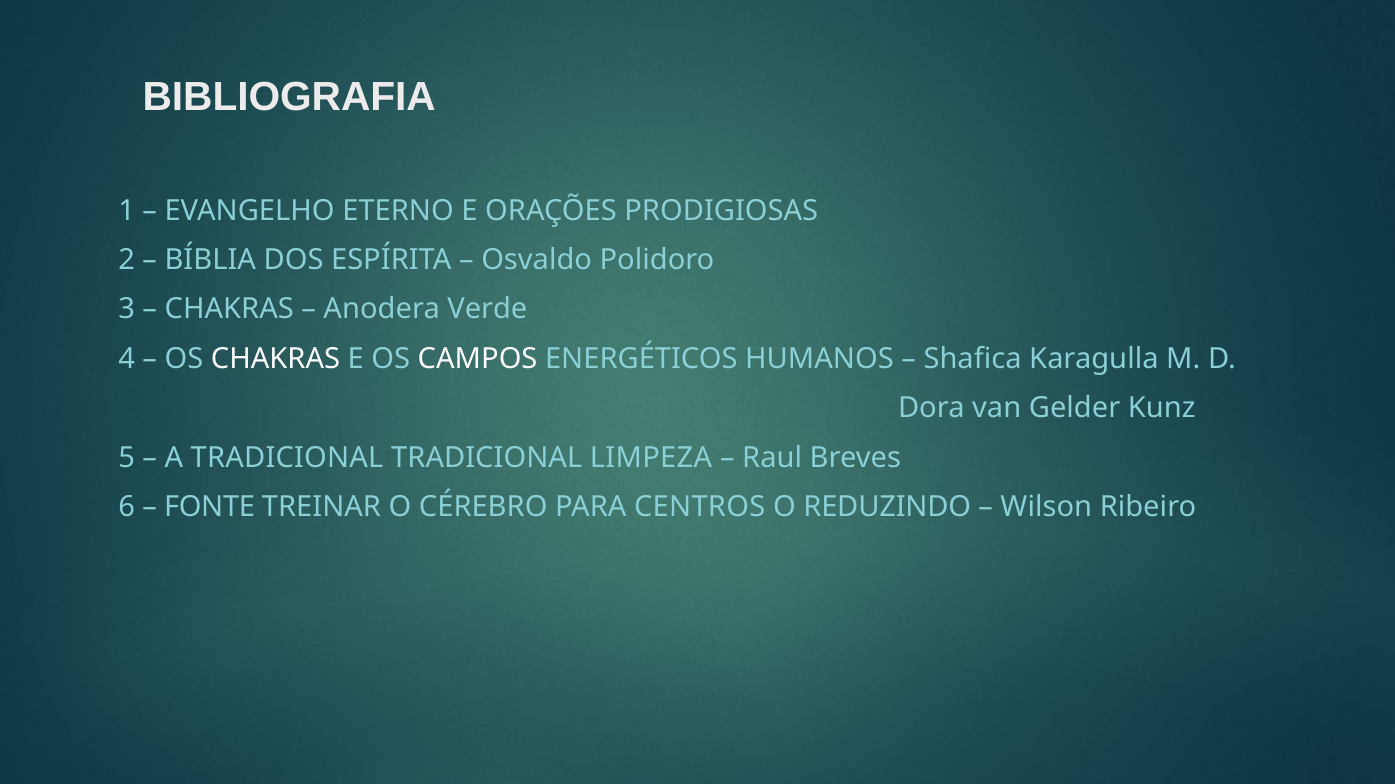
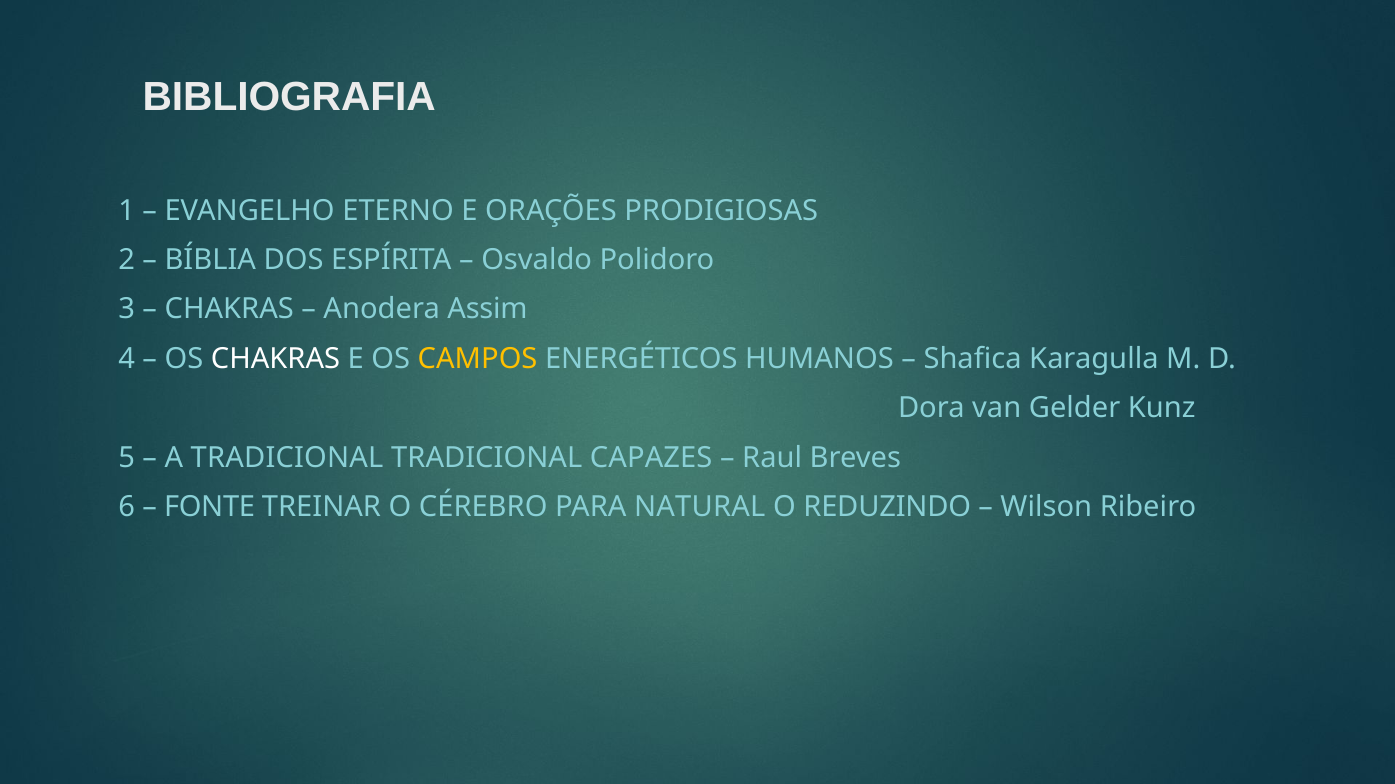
Verde: Verde -> Assim (488, 310)
CAMPOS colour: white -> yellow (478, 359)
LIMPEZA: LIMPEZA -> CAPAZES (651, 458)
CENTROS: CENTROS -> NATURAL (700, 507)
